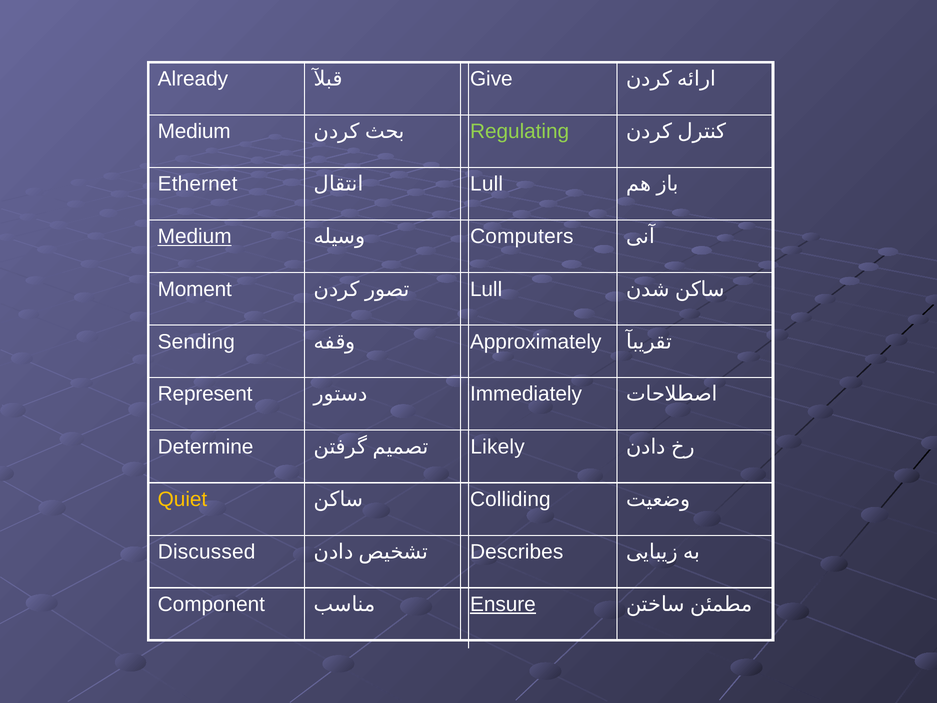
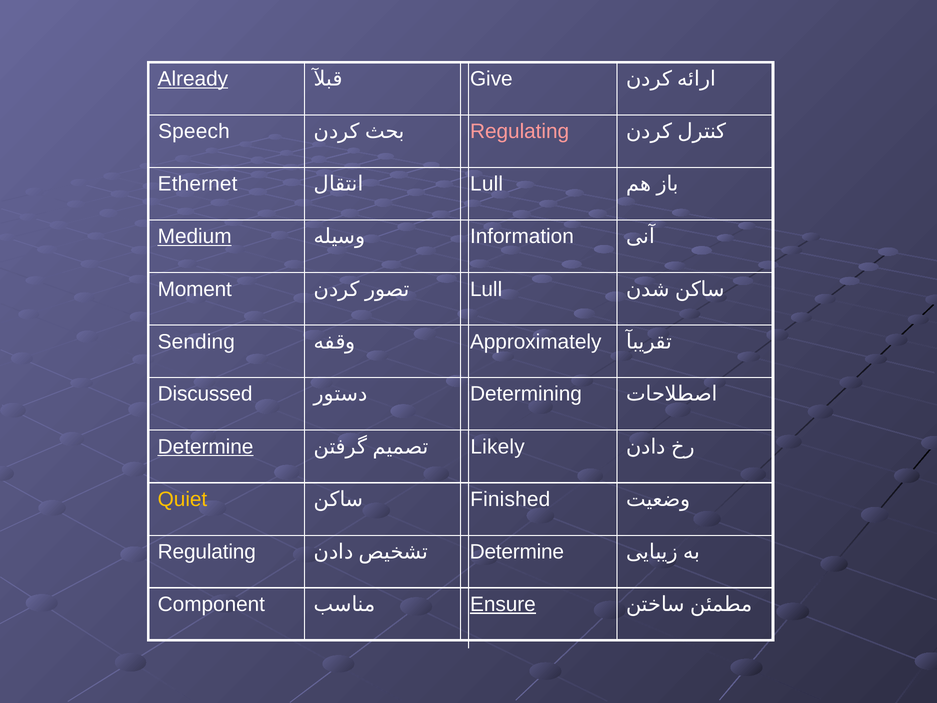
Already underline: none -> present (193, 79)
Medium: Medium -> Speech (194, 132)
Regulating colour: light green -> pink (520, 132)
Computers: Computers -> Information (522, 236)
Represent: Represent -> Discussed (205, 394)
Immediately: Immediately -> Determining (526, 394)
Determine underline: none -> present (206, 447)
Colliding: Colliding -> Finished (510, 499)
Discussed: Discussed -> Regulating (207, 552)
Describes: Describes -> Determine (517, 552)
